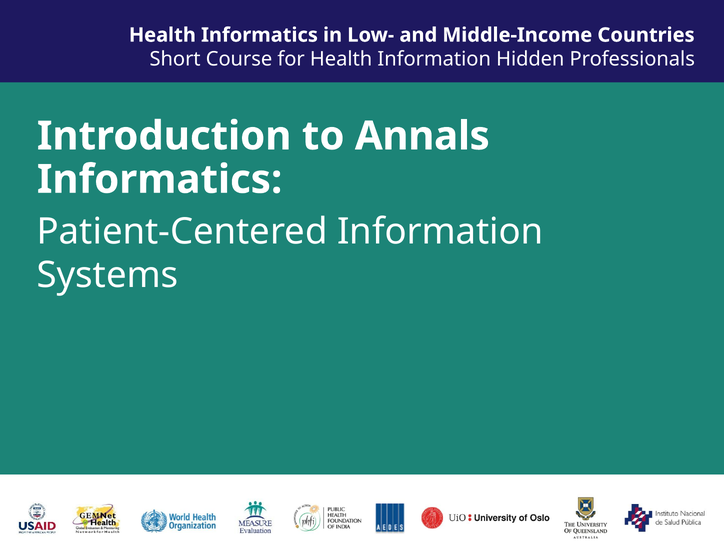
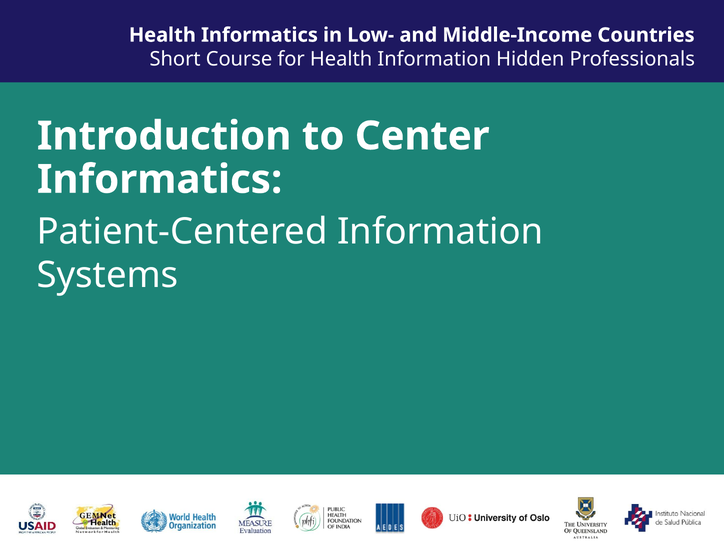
Annals: Annals -> Center (422, 136)
